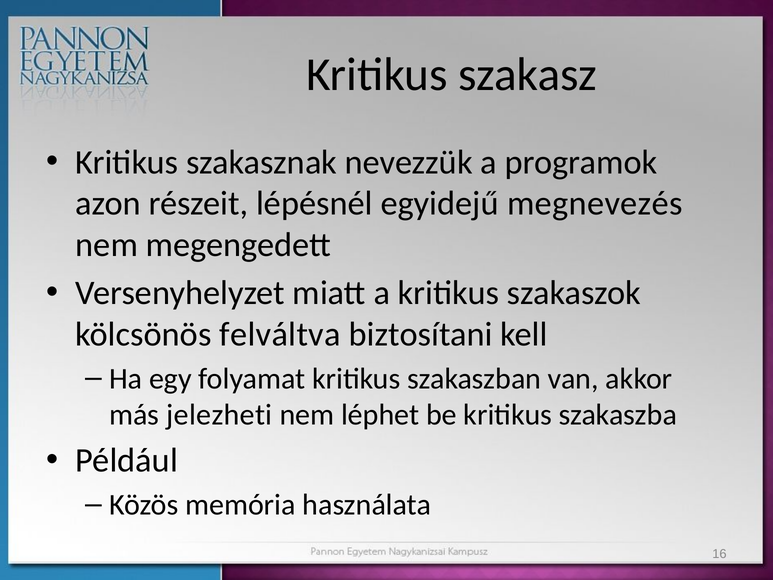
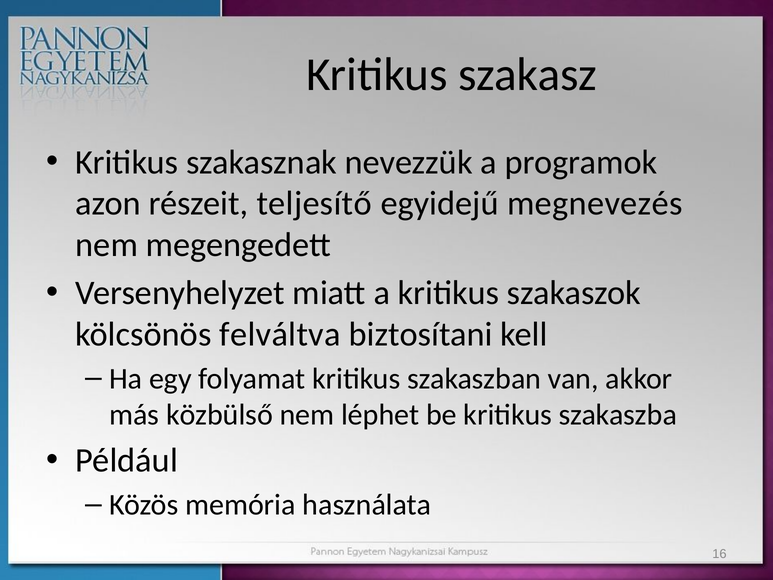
lépésnél: lépésnél -> teljesítő (314, 203)
jelezheti: jelezheti -> közbülső (220, 414)
